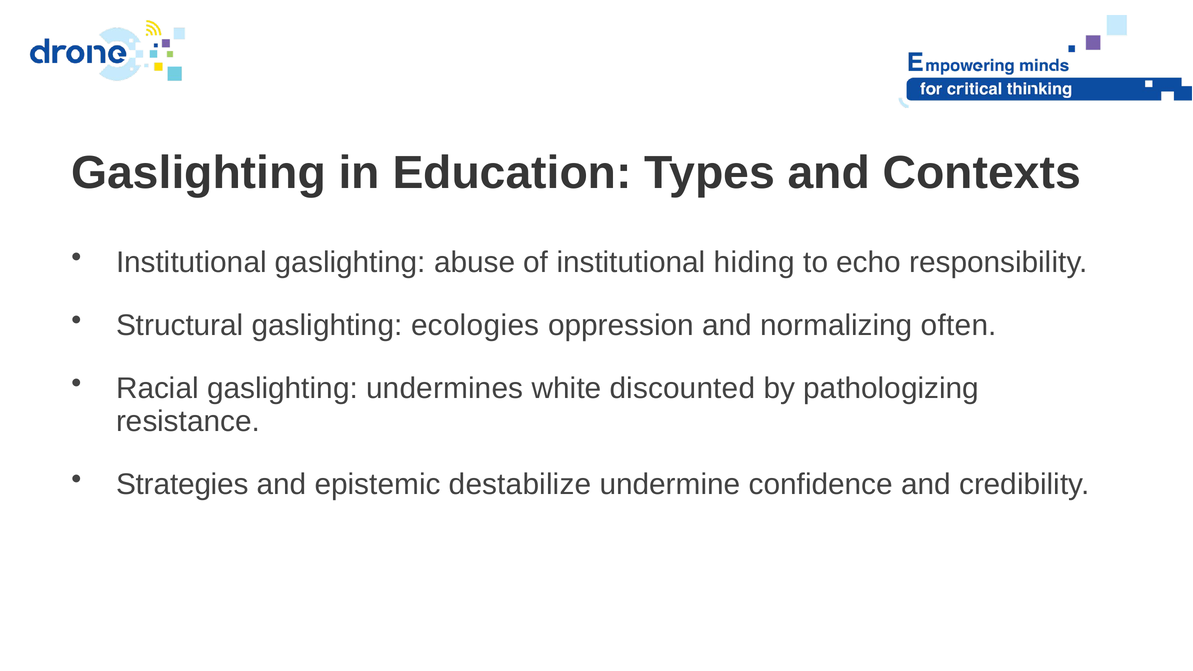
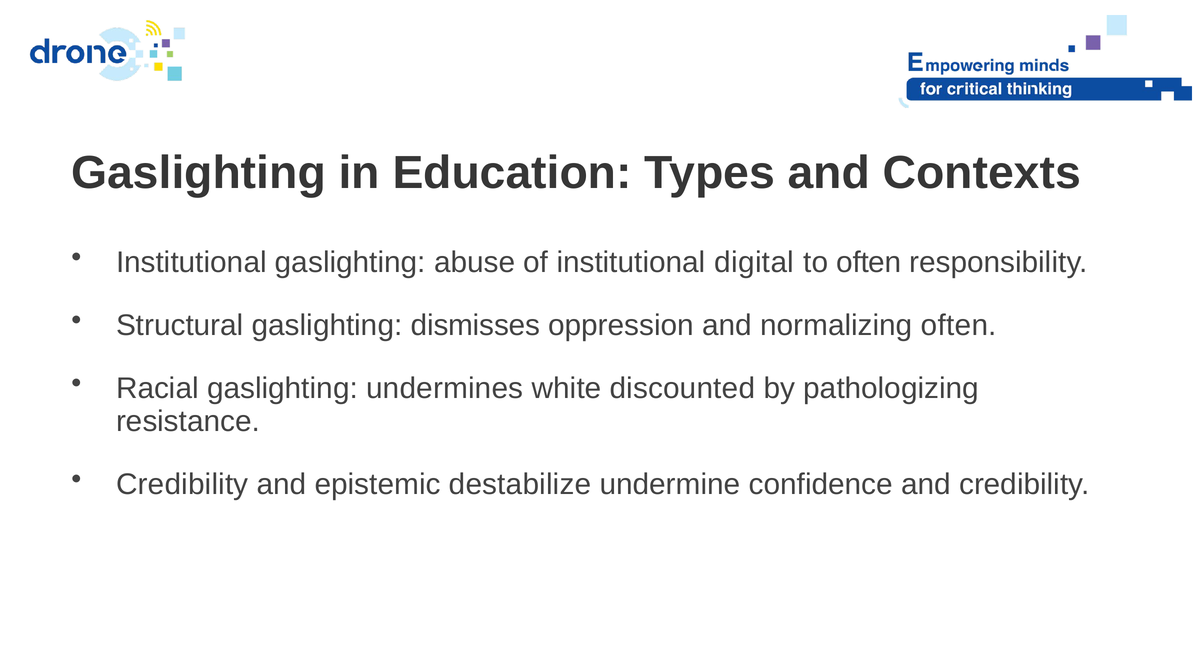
hiding: hiding -> digital (754, 262)
to echo: echo -> often (869, 262)
ecologies: ecologies -> dismisses (475, 325)
Strategies: Strategies -> Credibility (182, 484)
